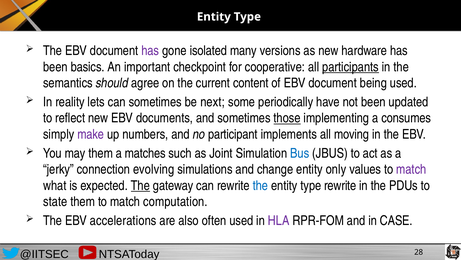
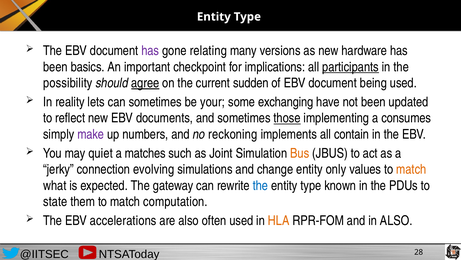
isolated: isolated -> relating (208, 51)
cooperative: cooperative -> implications (275, 67)
semantics: semantics -> possibility (68, 83)
agree underline: none -> present (145, 83)
content: content -> sudden (251, 83)
next: next -> your (213, 102)
periodically: periodically -> exchanging (286, 102)
participant: participant -> reckoning (233, 134)
moving: moving -> contain (352, 134)
may them: them -> quiet (101, 153)
Bus colour: blue -> orange (300, 153)
match colour: purple -> orange (411, 169)
The underline: present -> none (140, 185)
type rewrite: rewrite -> known (340, 185)
HLA colour: purple -> orange (279, 220)
in CASE: CASE -> ALSO (396, 220)
